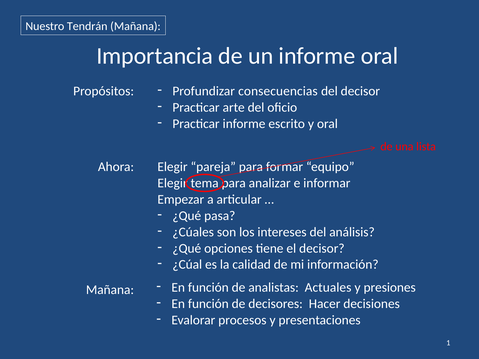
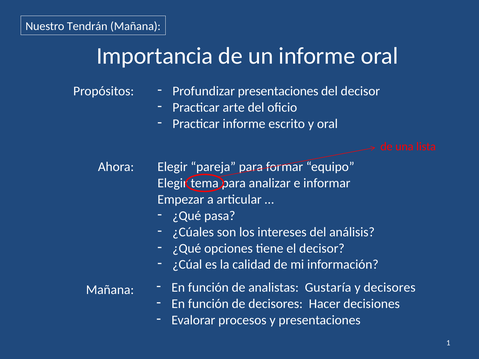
Profundizar consecuencias: consecuencias -> presentaciones (278, 91)
Actuales: Actuales -> Gustaría (328, 288)
y presiones: presiones -> decisores (390, 288)
